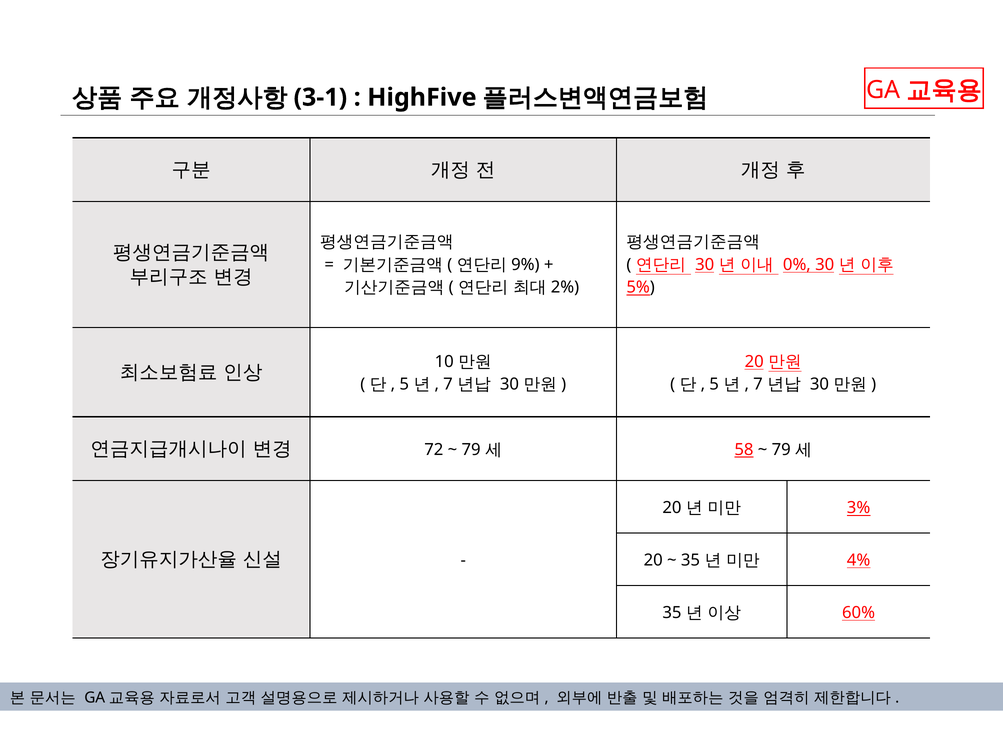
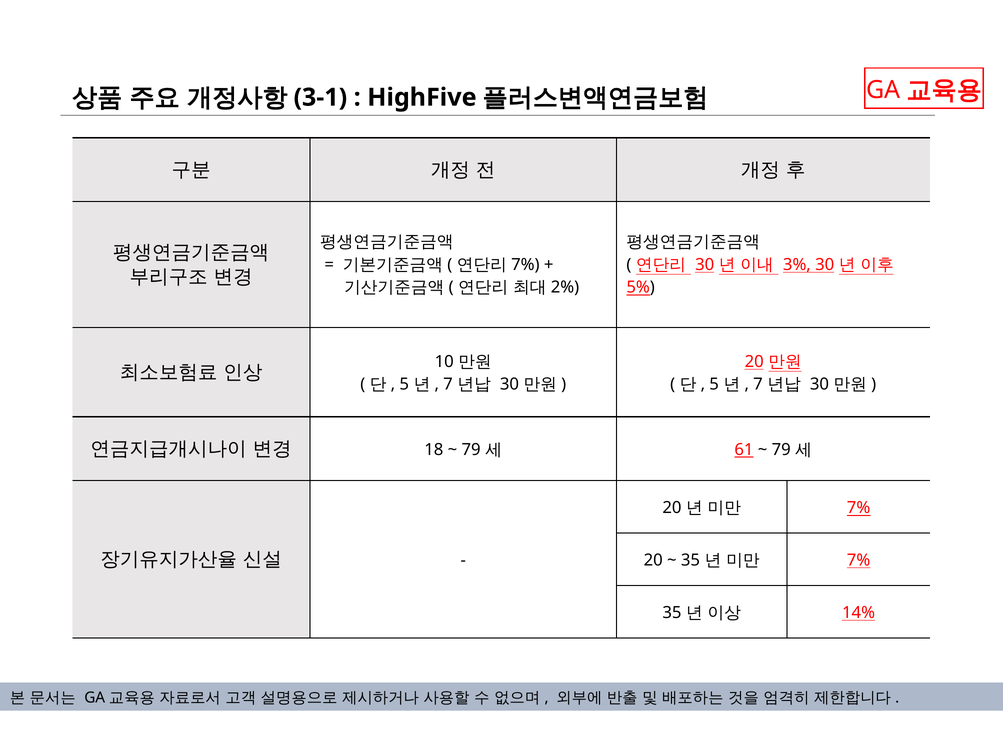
9%: 9% -> 7% (525, 265)
0%: 0% -> 3% (797, 265)
72: 72 -> 18 (434, 450)
58: 58 -> 61 (744, 450)
3%: 3% -> 7% (859, 508)
4%: 4% -> 7% (859, 560)
60%: 60% -> 14% (859, 613)
